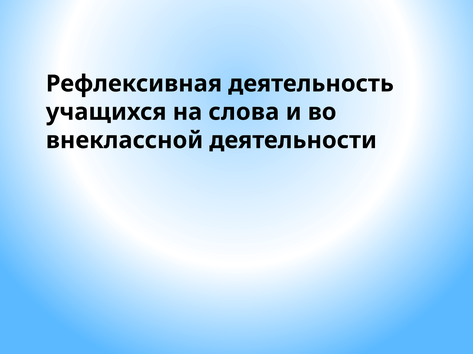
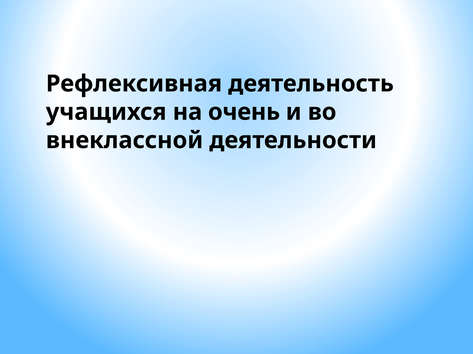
слова: слова -> очень (244, 112)
